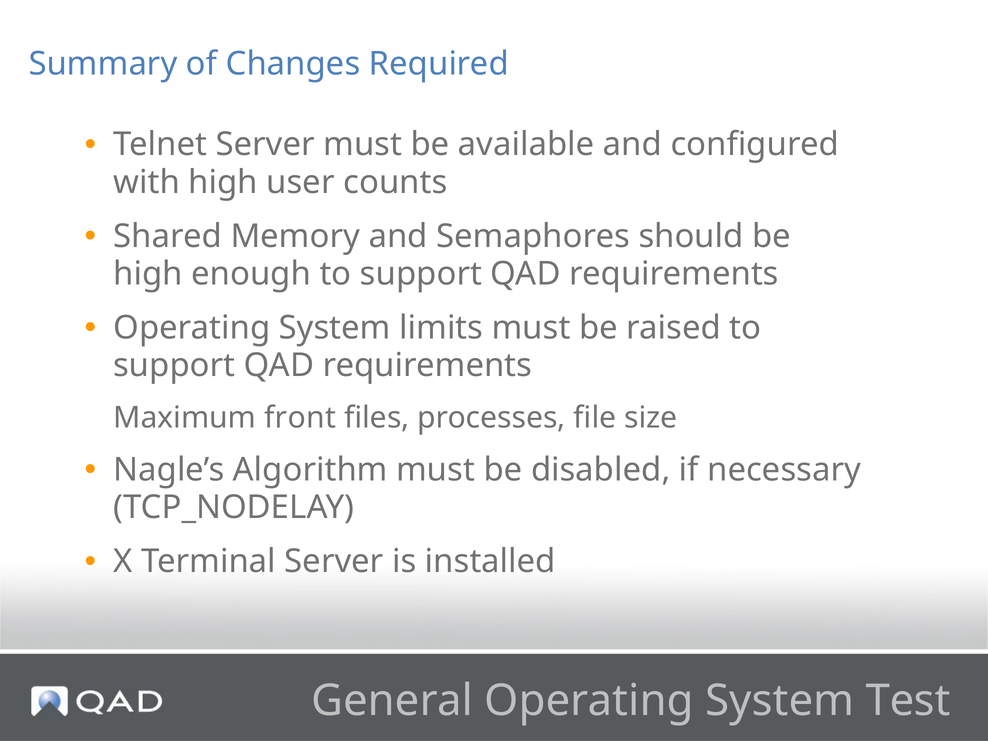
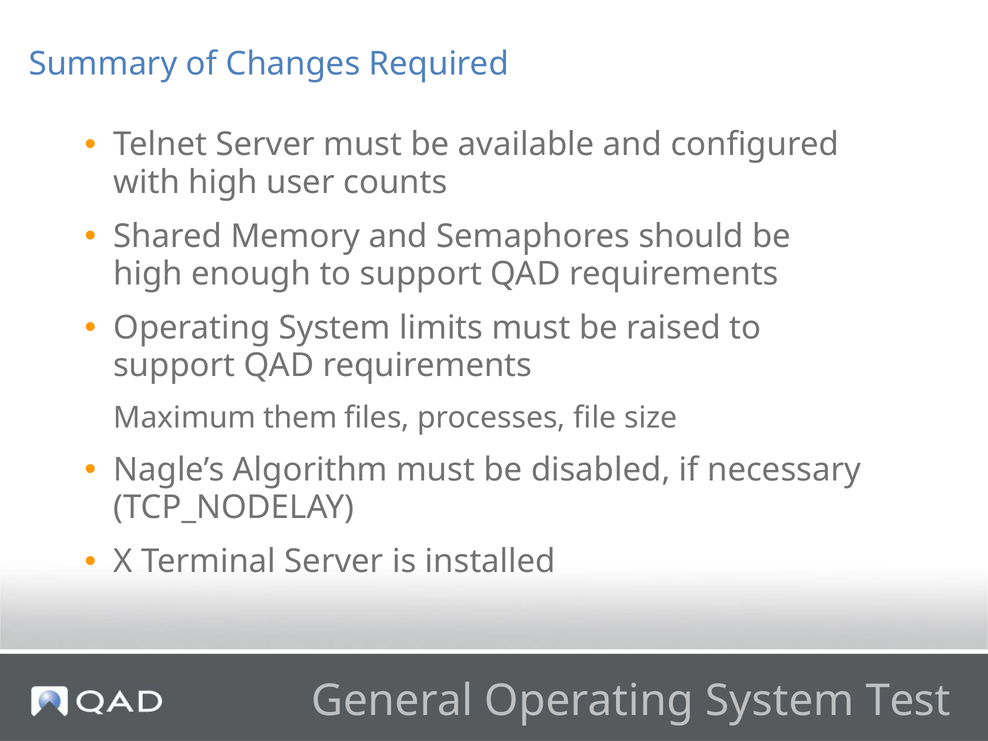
front: front -> them (300, 418)
